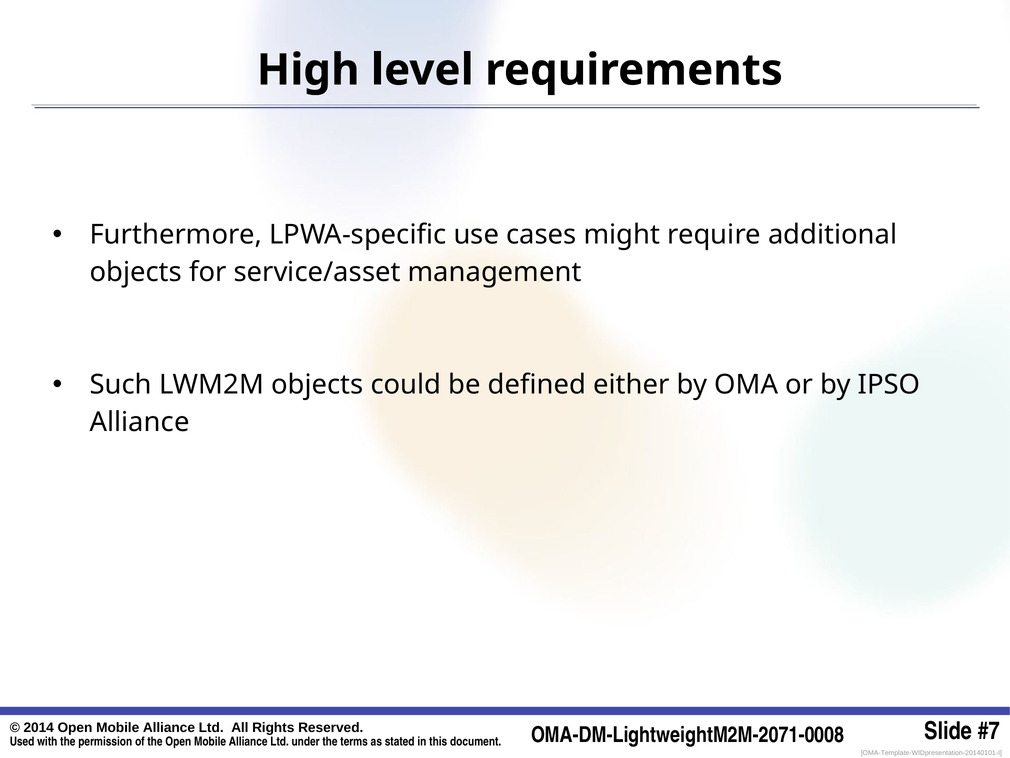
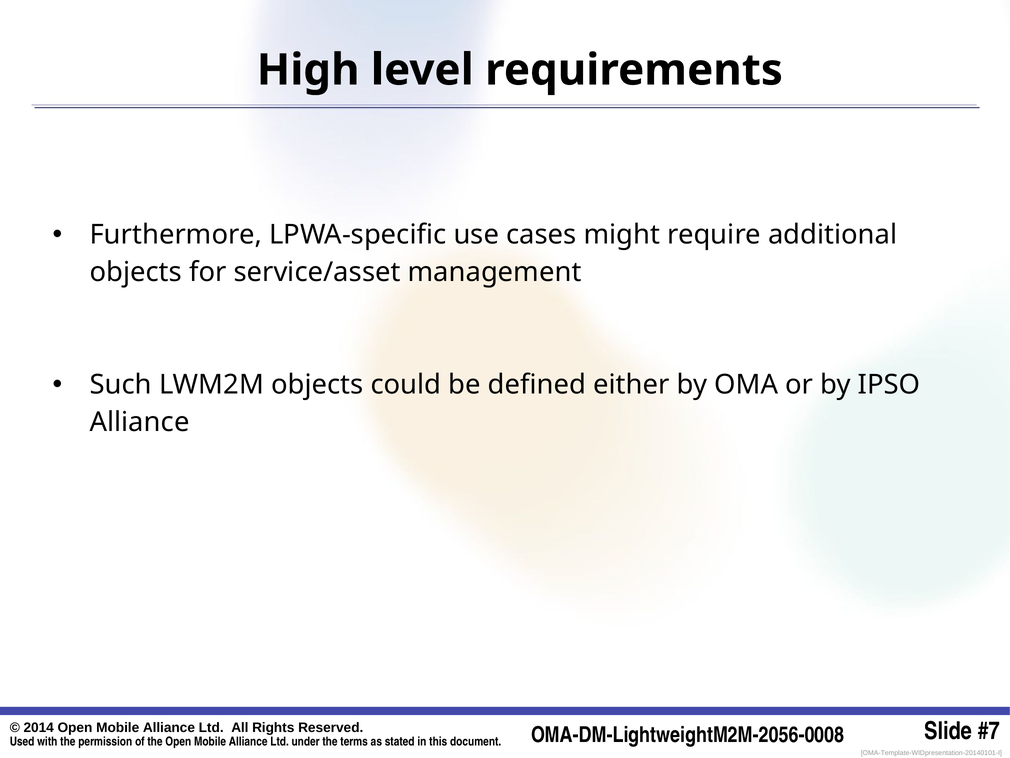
OMA-DM-LightweightM2M-2071-0008: OMA-DM-LightweightM2M-2071-0008 -> OMA-DM-LightweightM2M-2056-0008 (688, 735)
